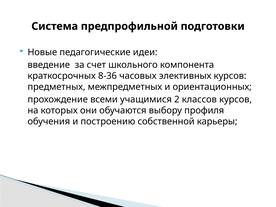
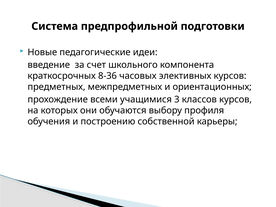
2: 2 -> 3 (177, 99)
